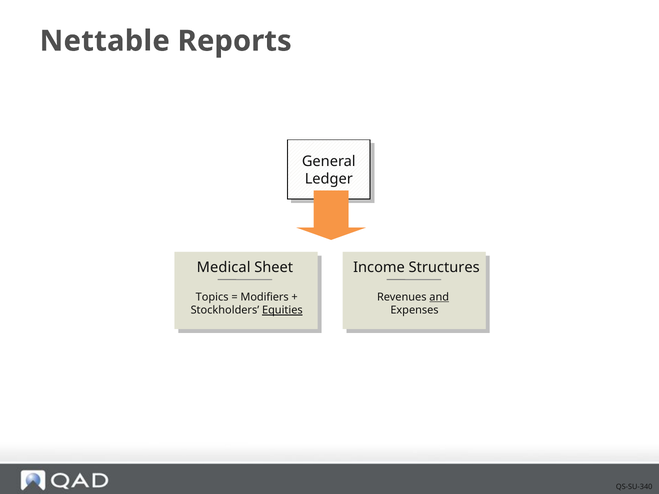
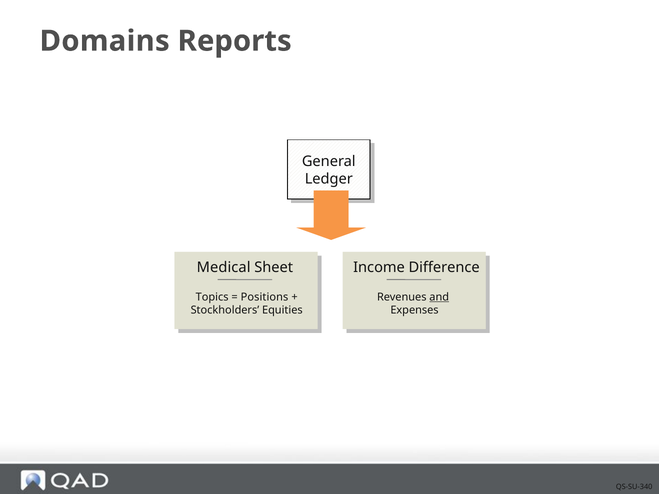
Nettable: Nettable -> Domains (105, 41)
Structures: Structures -> Difference (444, 267)
Modifiers: Modifiers -> Positions (265, 297)
Equities underline: present -> none (282, 310)
